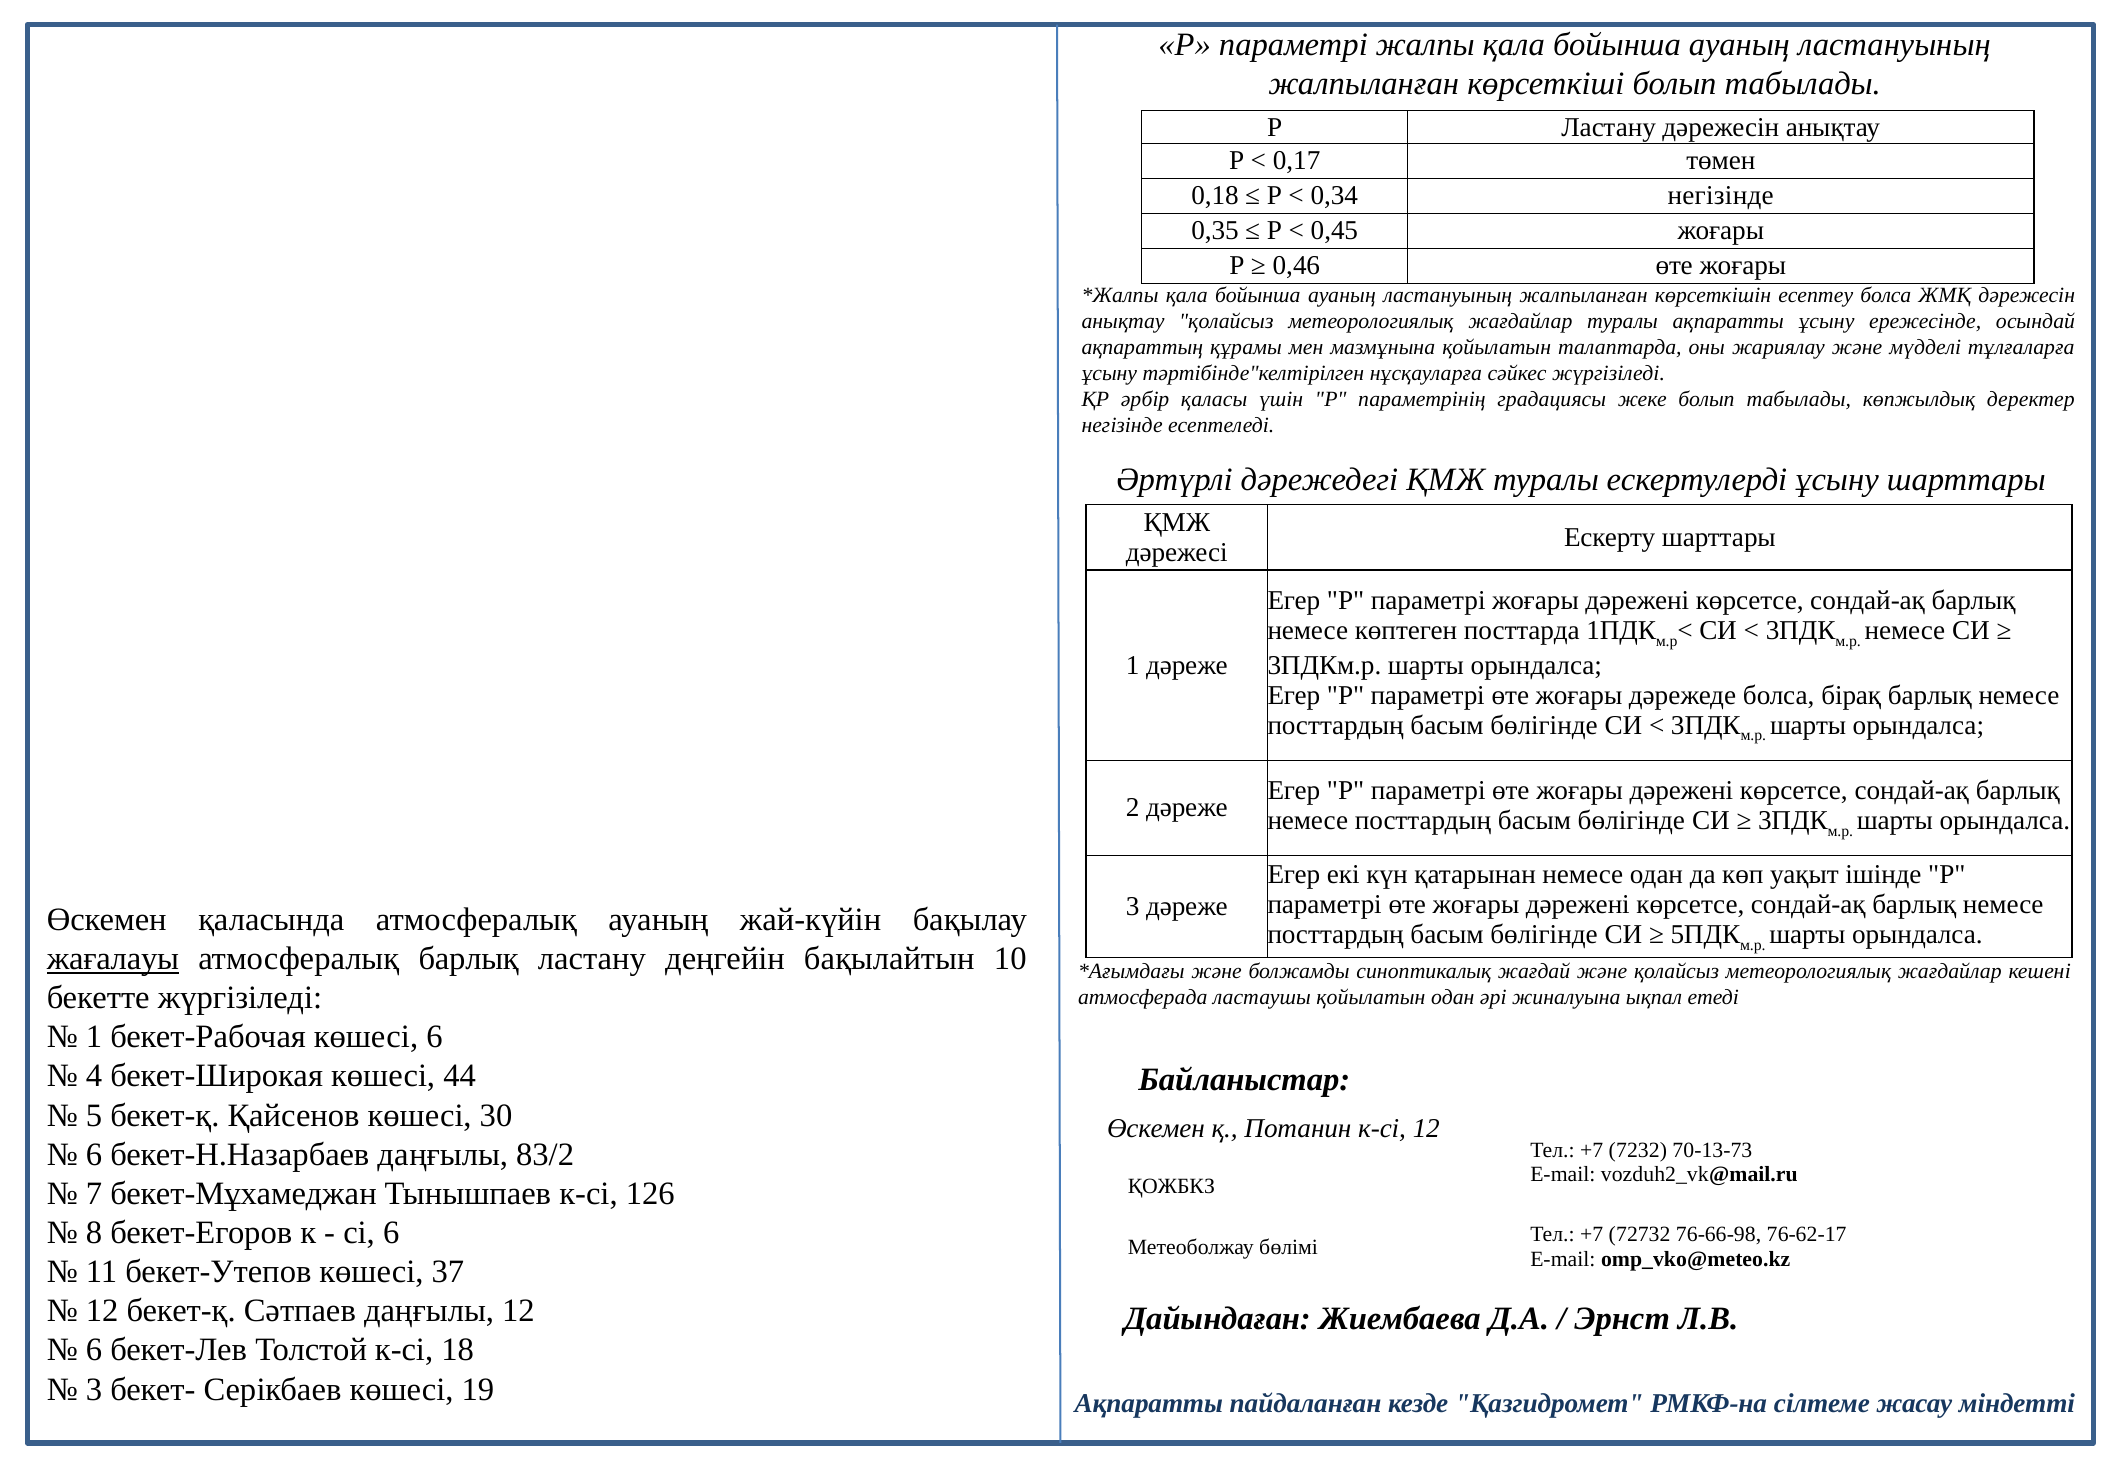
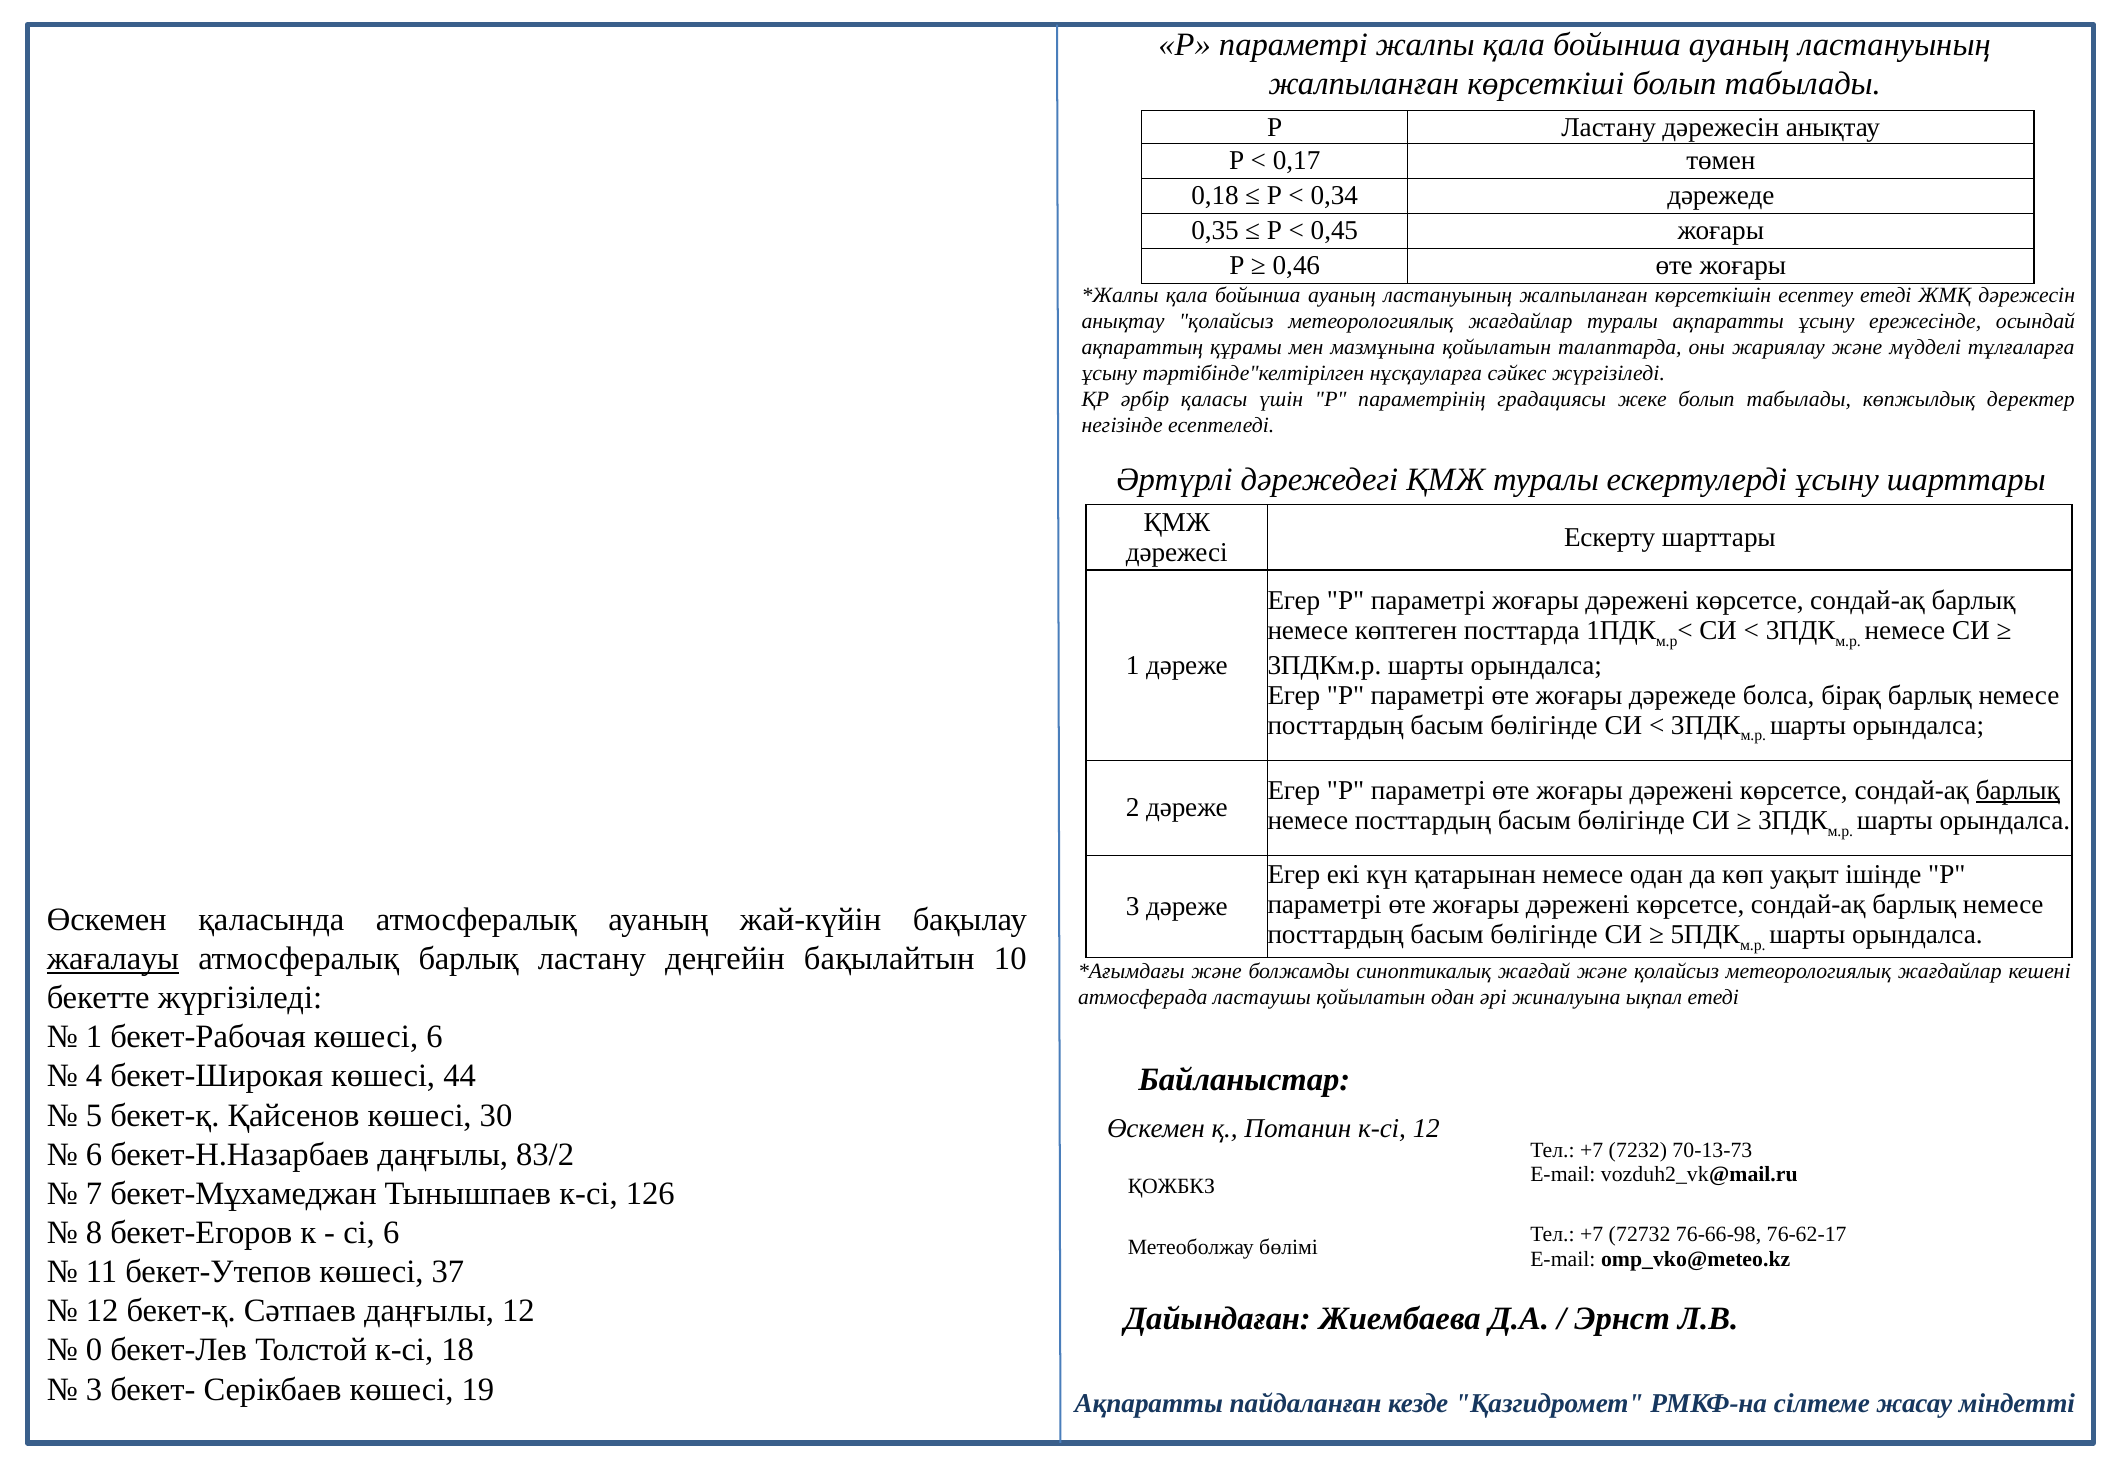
0,34 негізінде: негізінде -> дәрежеде (1721, 196)
есептеу болса: болса -> етеді (1886, 295)
барлық underline: none -> present (2018, 791)
6: 6 -> 0 (94, 1350)
